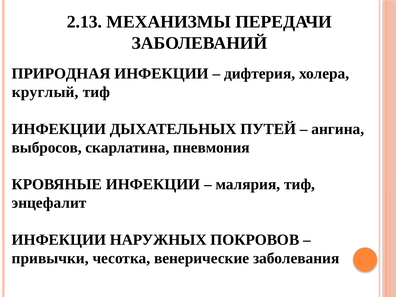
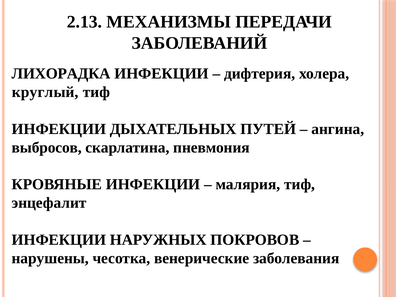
ПРИРОДНАЯ: ПРИРОДНАЯ -> ЛИХОРАДКА (61, 73)
привычки: привычки -> нарушены (50, 258)
